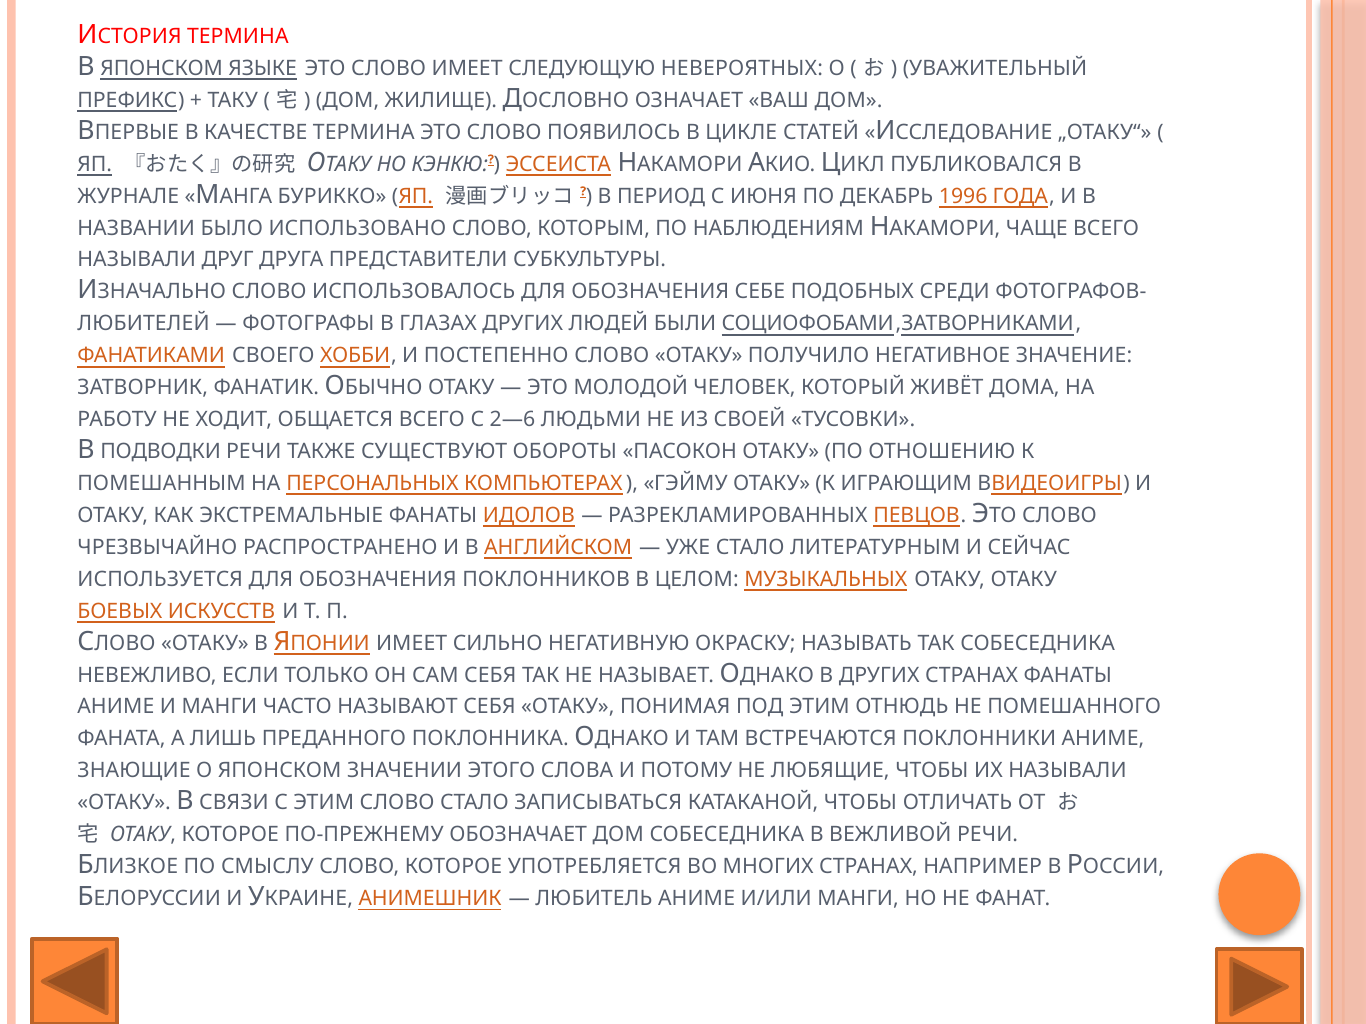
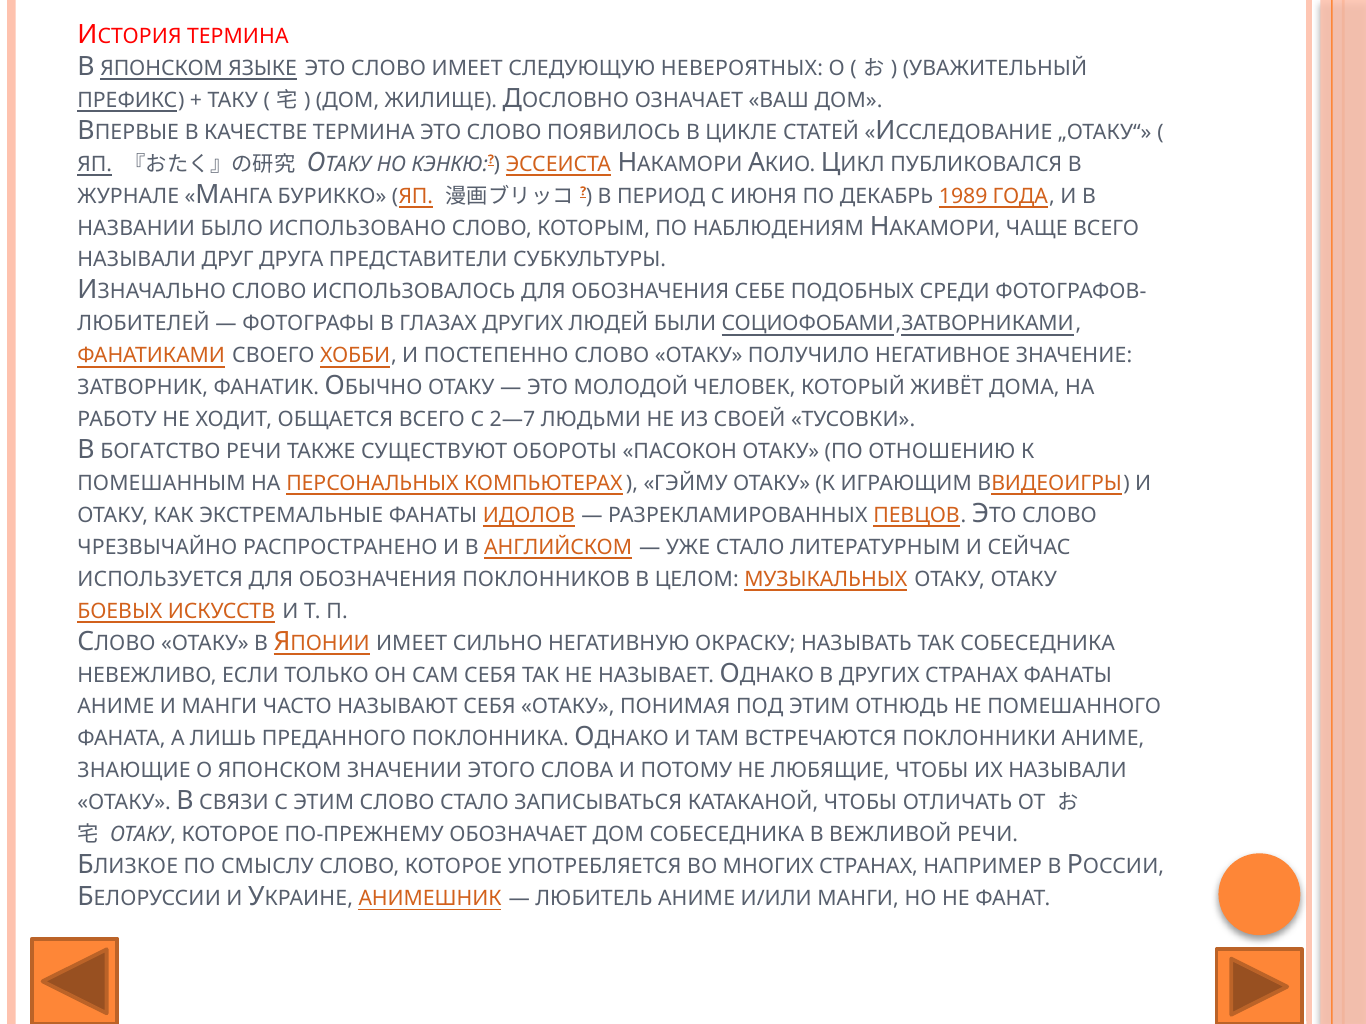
1996: 1996 -> 1989 (963, 196)
2—6: 2—6 -> 2—7 (512, 420)
ПОДВОДКИ: ПОДВОДКИ -> БОГАТСТВО (160, 452)
